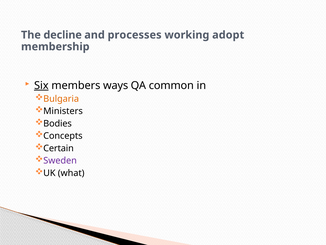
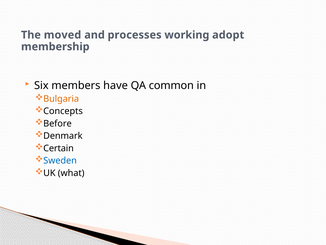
decline: decline -> moved (63, 35)
Six underline: present -> none (41, 85)
ways: ways -> have (116, 85)
Ministers: Ministers -> Concepts (63, 111)
Bodies: Bodies -> Before (58, 123)
Concepts: Concepts -> Denmark (63, 136)
Sweden colour: purple -> blue (60, 160)
